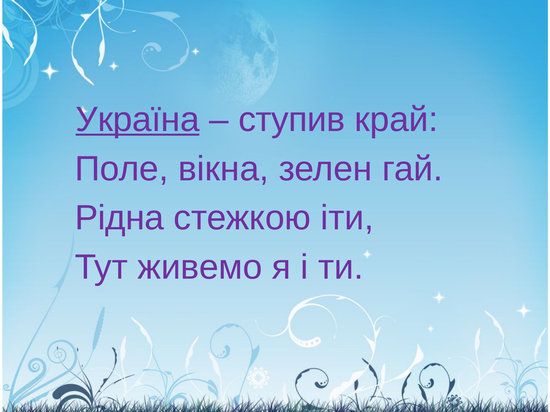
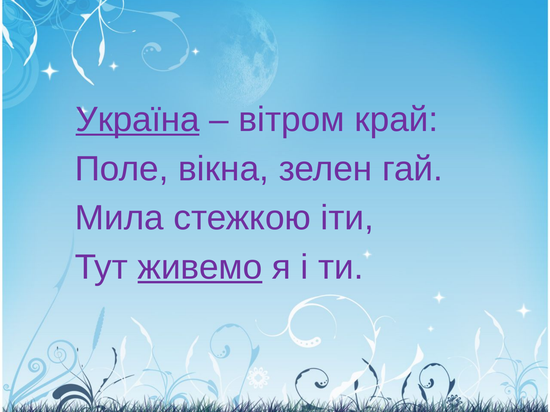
ступив: ступив -> вітром (292, 120)
Рідна: Рідна -> Мила (119, 218)
живемо underline: none -> present (200, 267)
